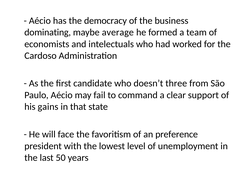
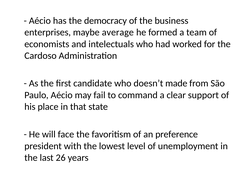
dominating: dominating -> enterprises (48, 32)
three: three -> made (176, 84)
gains: gains -> place (48, 107)
50: 50 -> 26 (61, 158)
